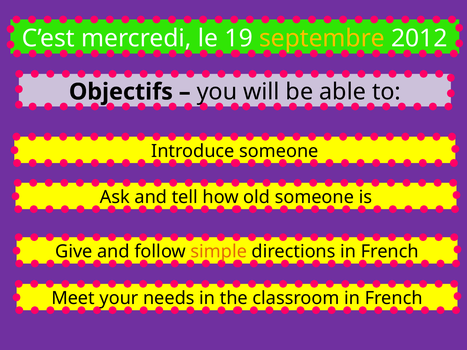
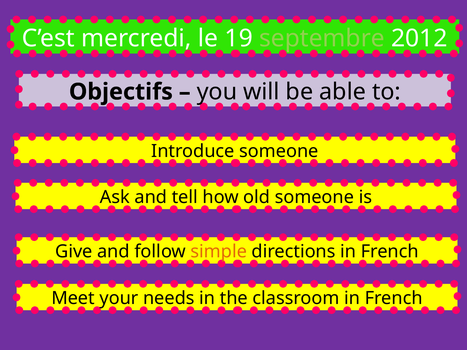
septembre colour: yellow -> light green (322, 38)
